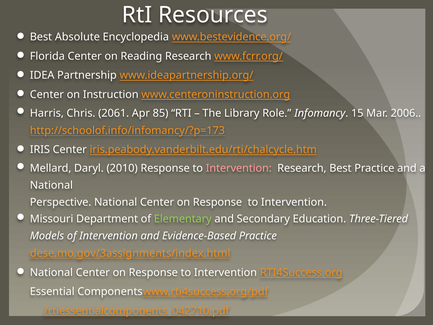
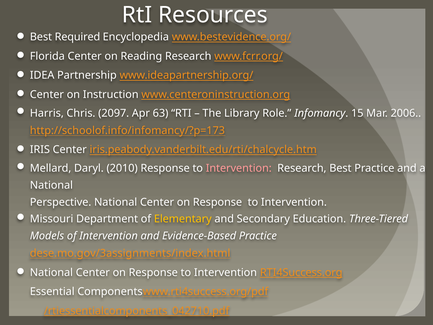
Absolute: Absolute -> Required (77, 37)
2061: 2061 -> 2097 (114, 113)
85: 85 -> 63 (161, 113)
Elementary colour: light green -> yellow (183, 219)
